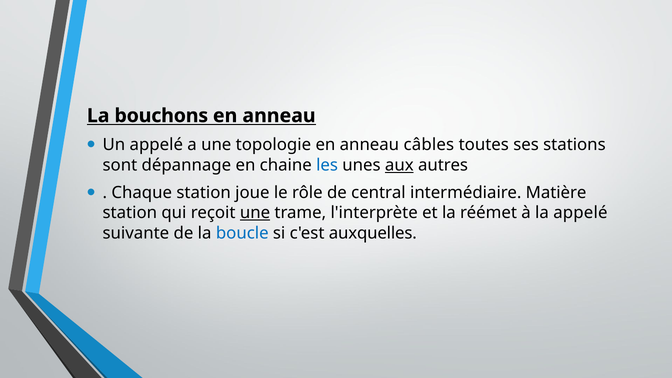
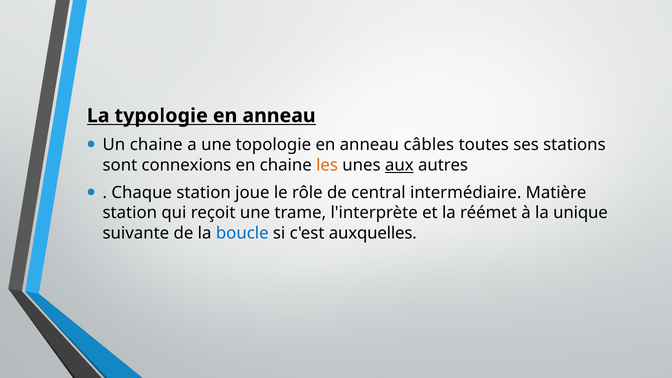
bouchons: bouchons -> typologie (161, 116)
Un appelé: appelé -> chaine (156, 145)
dépannage: dépannage -> connexions (186, 165)
les colour: blue -> orange (327, 165)
une underline: present -> none (255, 213)
la appelé: appelé -> unique (581, 213)
